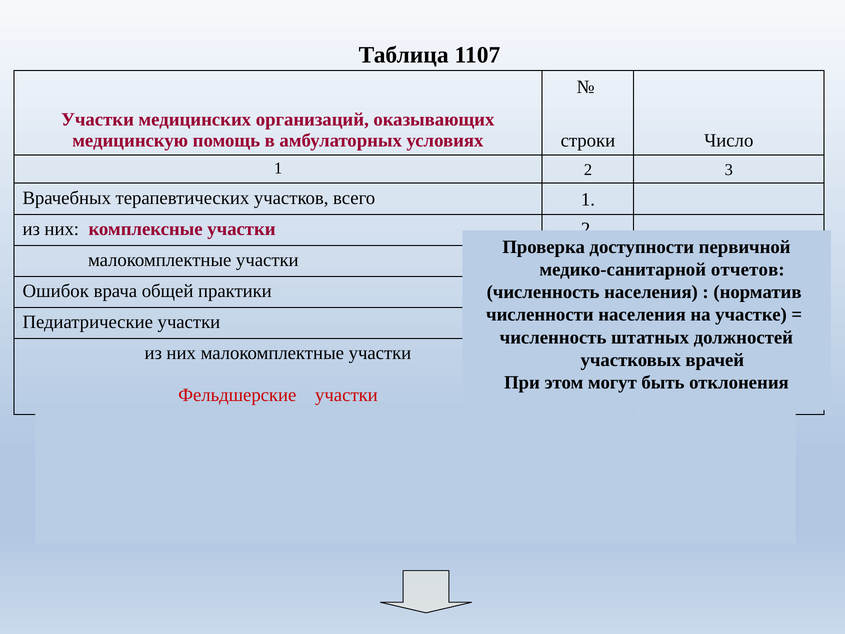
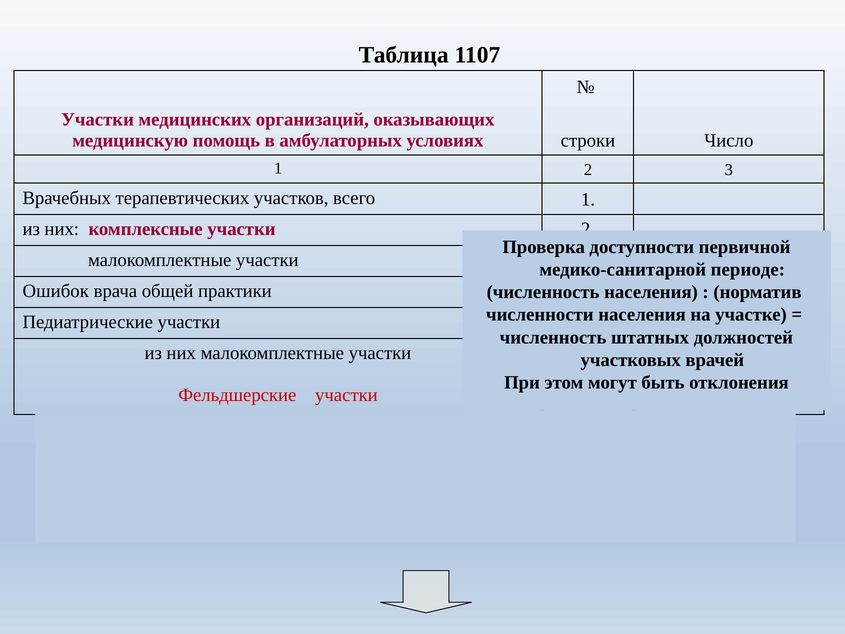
отчетов: отчетов -> периоде (748, 270)
